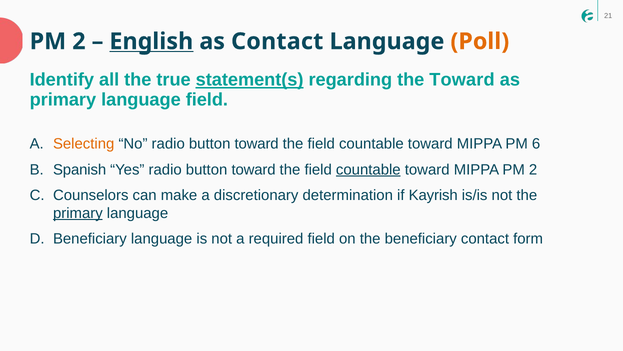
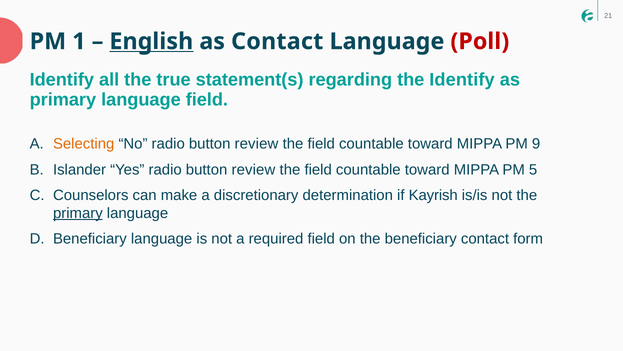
2: 2 -> 1 (79, 41)
Poll colour: orange -> red (480, 41)
statement(s underline: present -> none (250, 80)
the Toward: Toward -> Identify (462, 80)
No radio button toward: toward -> review (256, 144)
6: 6 -> 9 (536, 144)
Spanish: Spanish -> Islander (80, 169)
Yes radio button toward: toward -> review (253, 169)
countable underline: present -> none (368, 169)
MIPPA PM 2: 2 -> 5 (533, 169)
